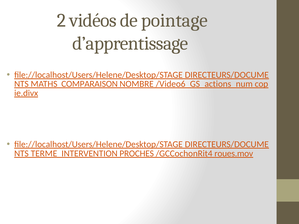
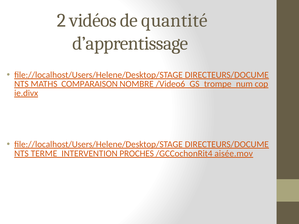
pointage: pointage -> quantité (174, 21)
/Video6_GS_actions_num: /Video6_GS_actions_num -> /Video6_GS_trompe_num (204, 84)
roues.mov: roues.mov -> aisée.mov (234, 154)
